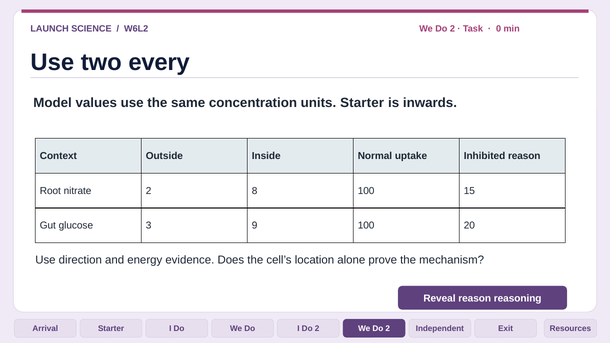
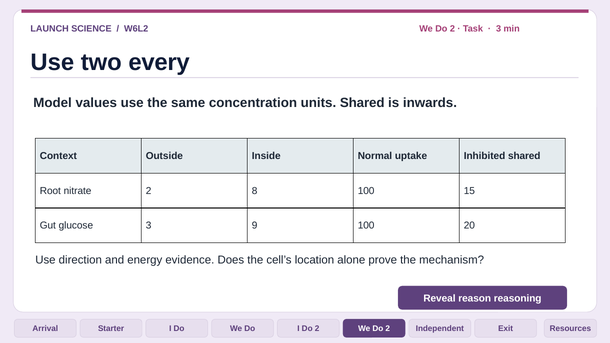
0: 0 -> 3 (499, 29)
units Starter: Starter -> Shared (362, 103)
Inhibited reason: reason -> shared (524, 156)
